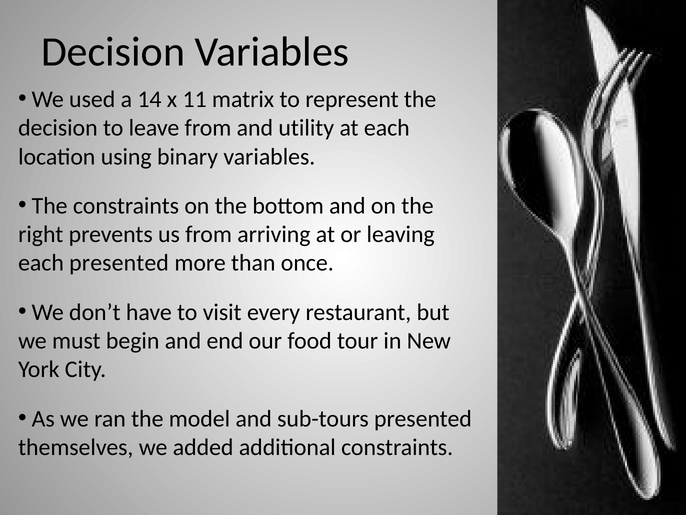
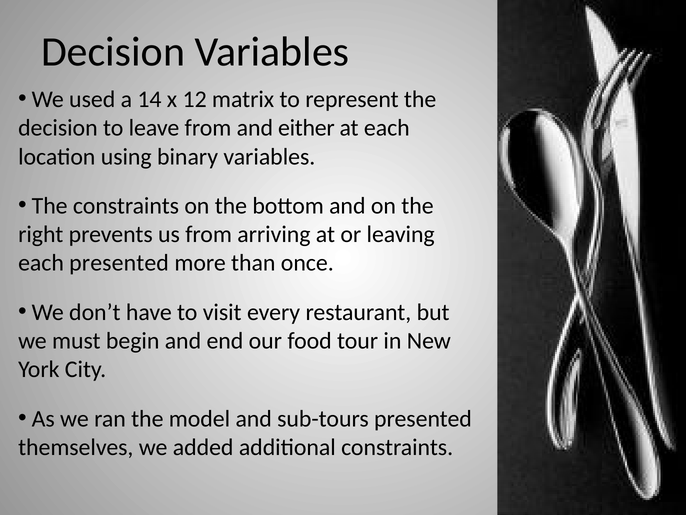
11: 11 -> 12 (195, 99)
utility: utility -> either (306, 128)
